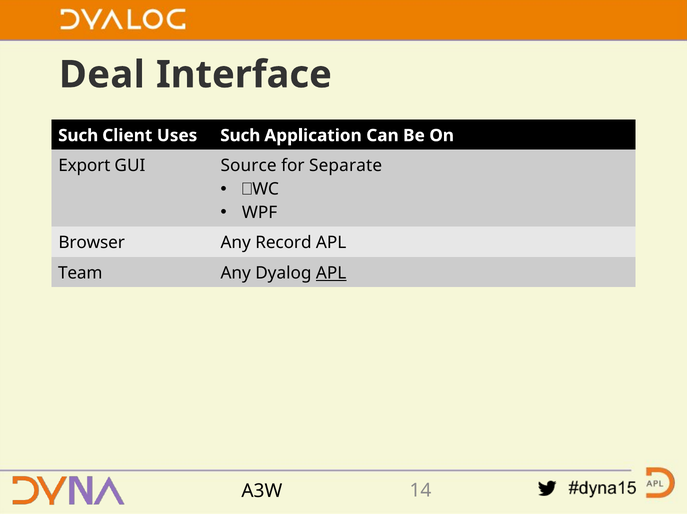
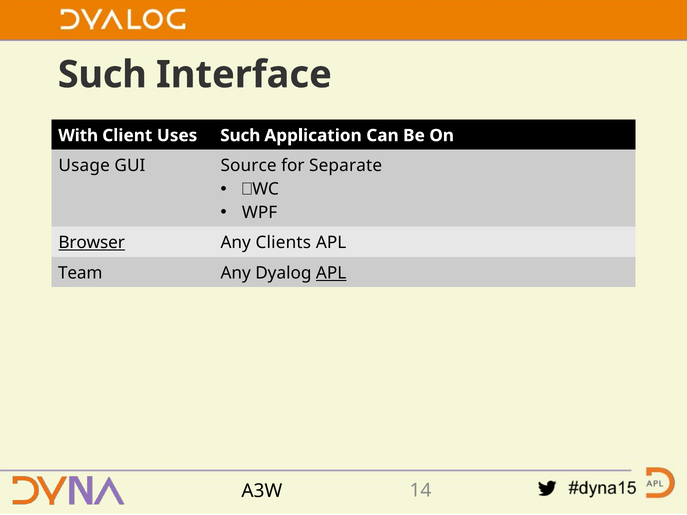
Deal: Deal -> Such (102, 75)
Such: Such -> With (78, 136)
Export: Export -> Usage (84, 166)
Browser underline: none -> present (92, 243)
Record: Record -> Clients (283, 243)
